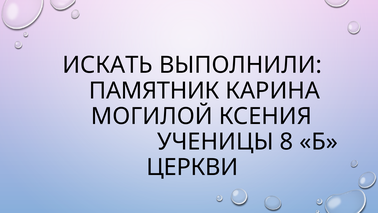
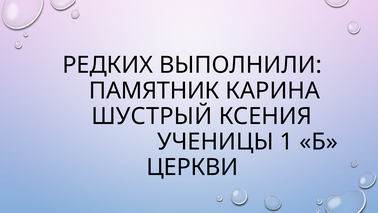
ИСКАТЬ: ИСКАТЬ -> РЕДКИХ (108, 65)
МОГИЛОЙ: МОГИЛОЙ -> ШУСТРЫЙ (152, 116)
8: 8 -> 1 (286, 142)
